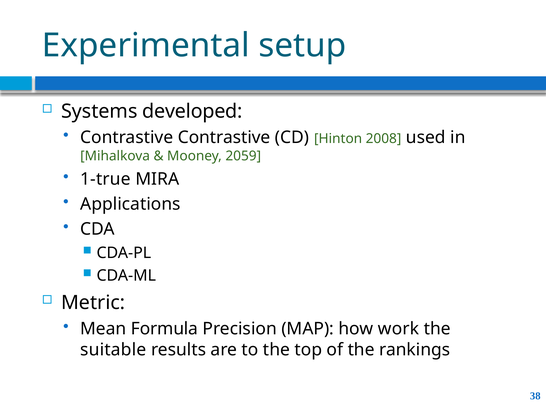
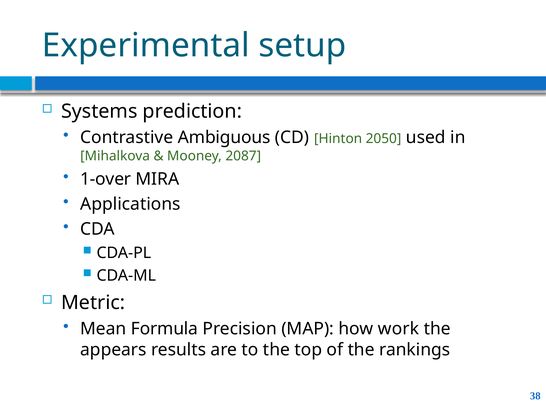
developed: developed -> prediction (192, 111)
Contrastive Contrastive: Contrastive -> Ambiguous (224, 138)
2008: 2008 -> 2050 (384, 139)
2059: 2059 -> 2087 (243, 156)
1-true: 1-true -> 1-over (106, 179)
suitable: suitable -> appears (113, 350)
